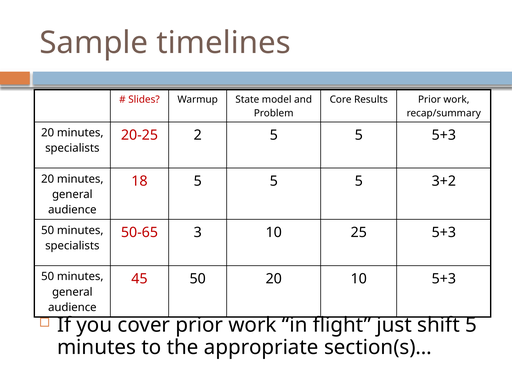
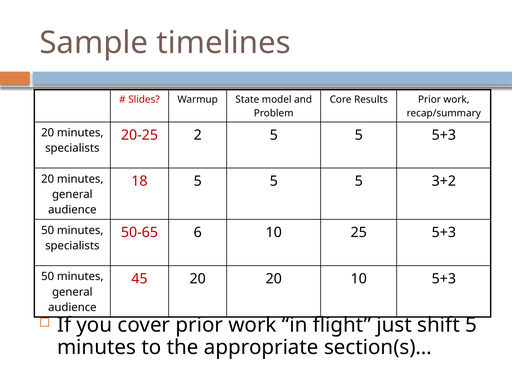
3: 3 -> 6 (198, 233)
45 50: 50 -> 20 (198, 279)
